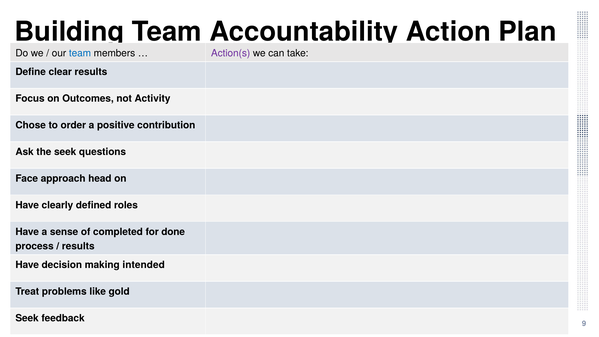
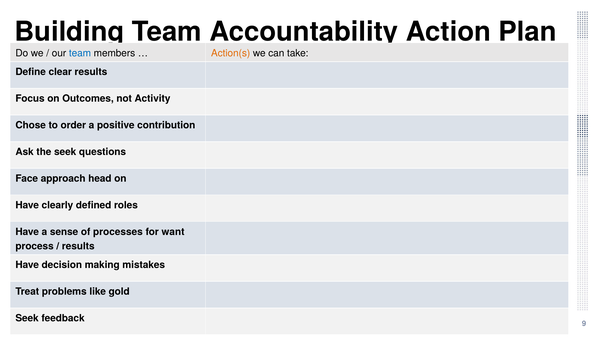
Action(s colour: purple -> orange (231, 53)
completed: completed -> processes (118, 232)
done: done -> want (173, 232)
intended: intended -> mistakes (144, 265)
